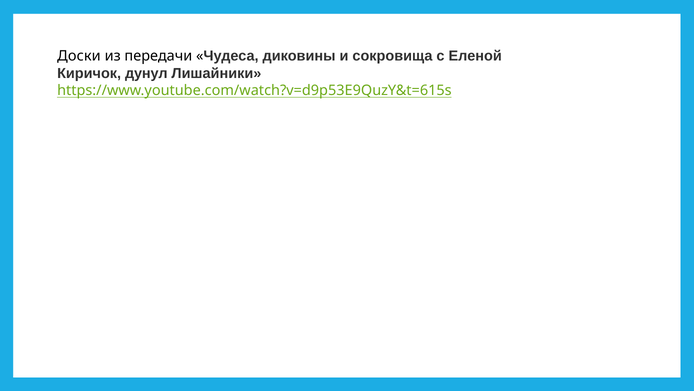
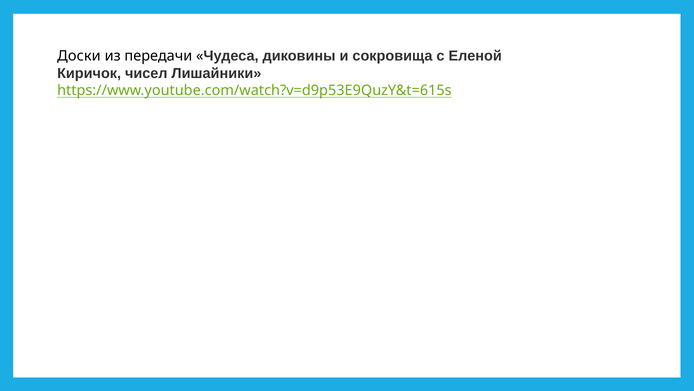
дунул: дунул -> чисел (146, 73)
